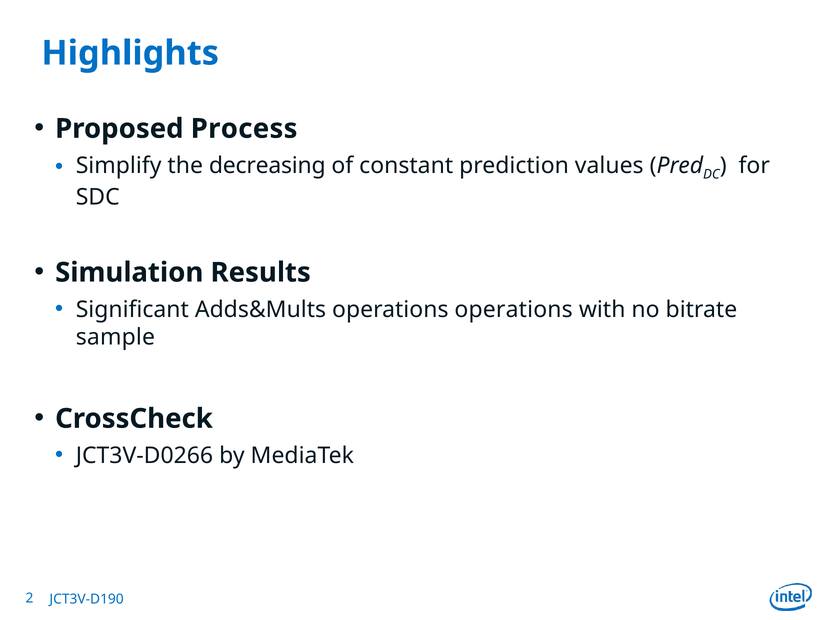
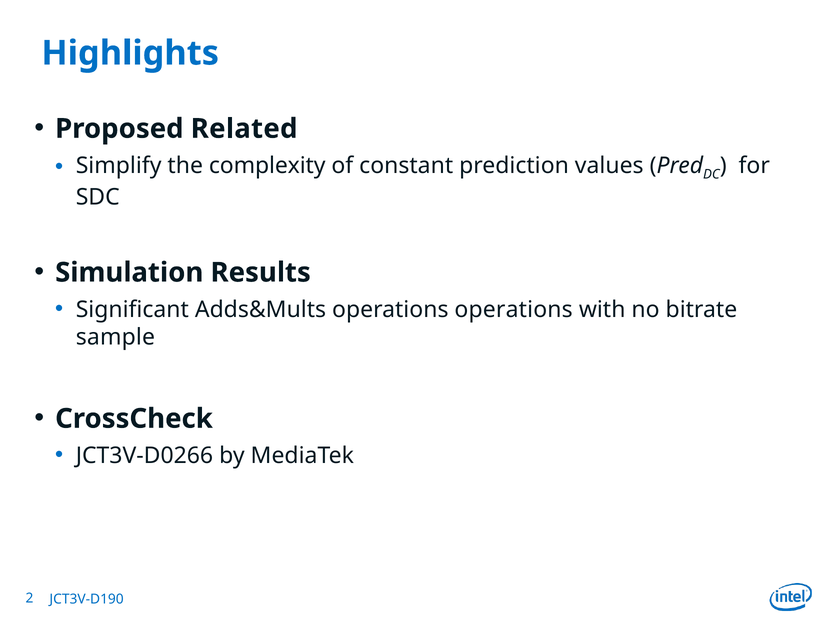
Process: Process -> Related (244, 129)
decreasing: decreasing -> complexity (267, 166)
